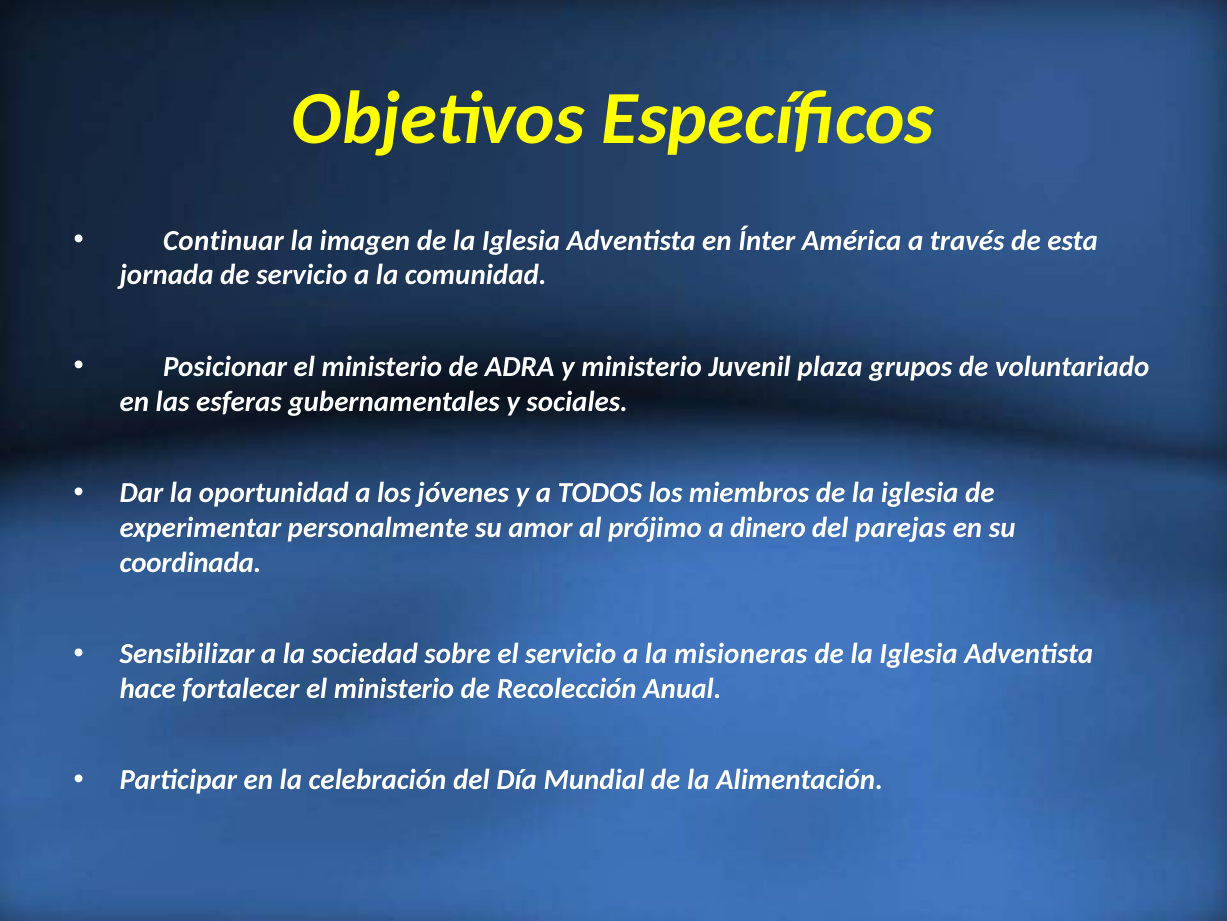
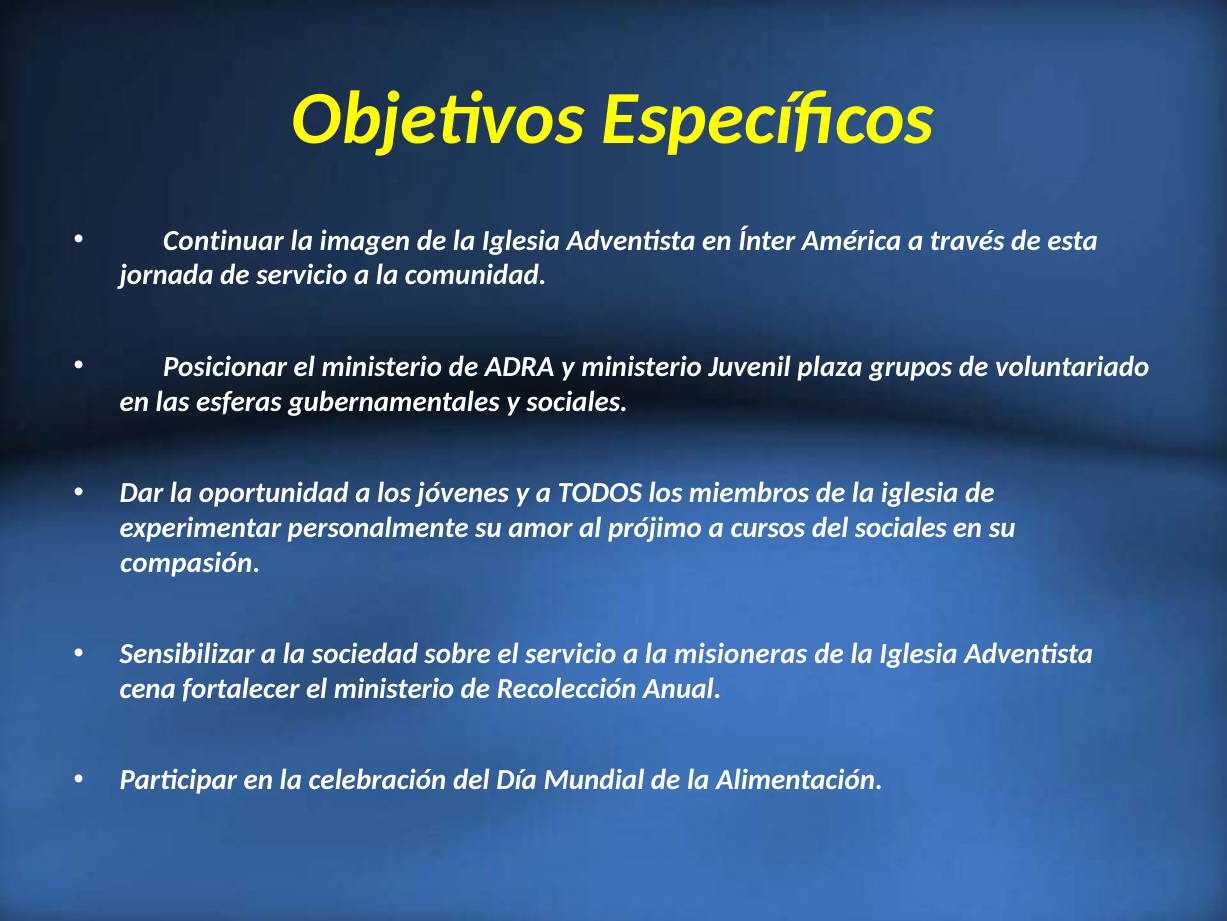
dinero: dinero -> cursos (768, 527)
del parejas: parejas -> sociales (901, 527)
coordinada: coordinada -> compasión (190, 562)
hace: hace -> cena (148, 688)
